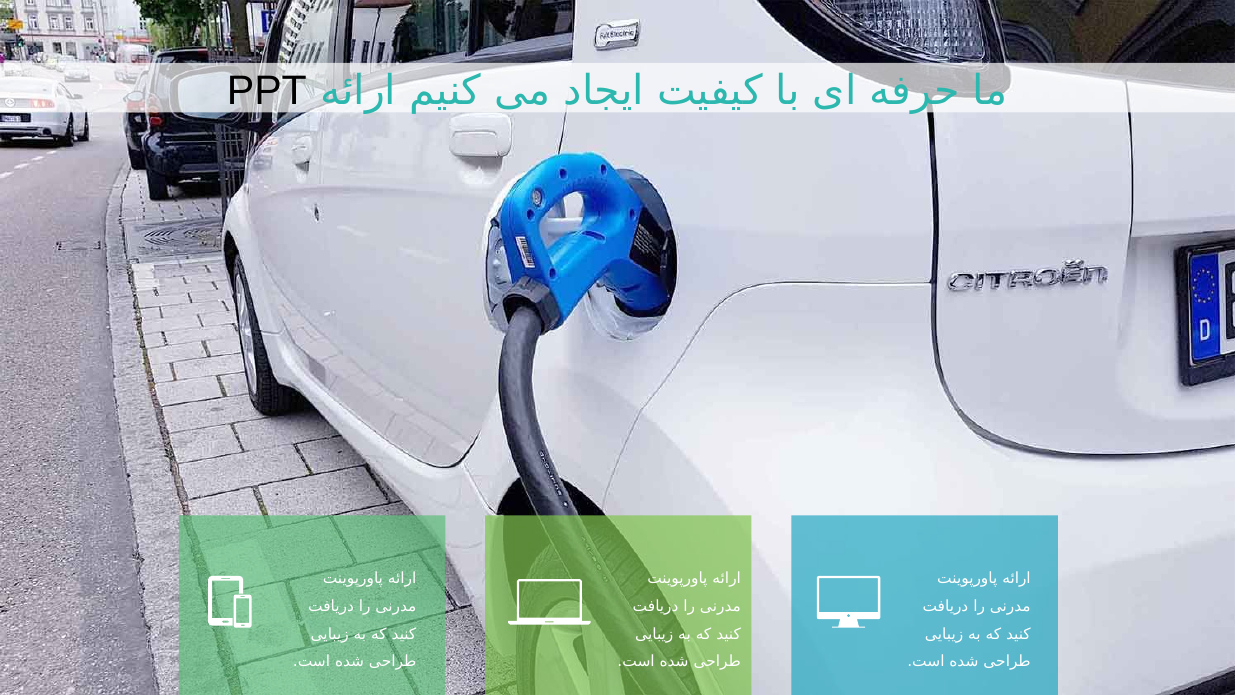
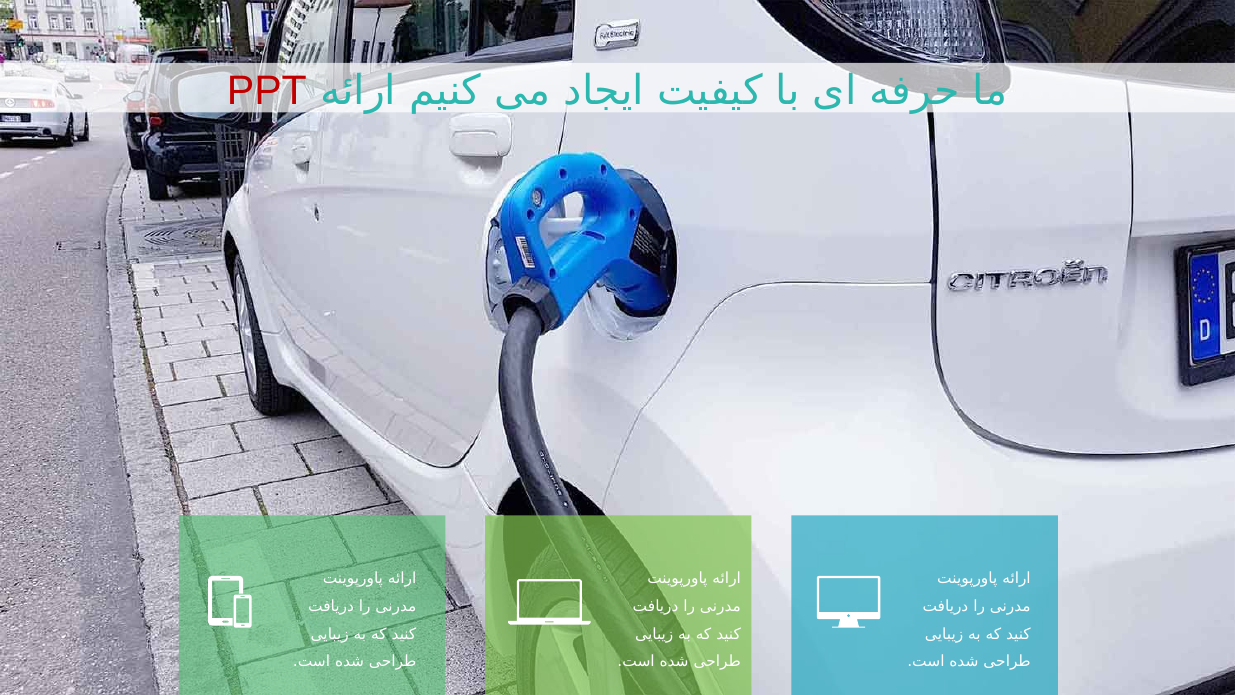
PPT colour: black -> red (267, 91)
